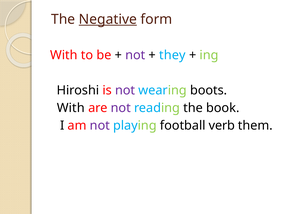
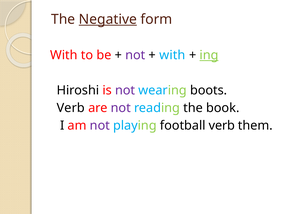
they: they -> with (172, 55)
ing underline: none -> present (209, 55)
With: With -> Verb (71, 108)
